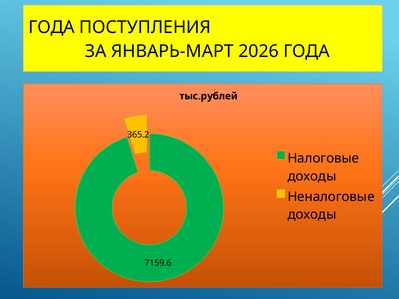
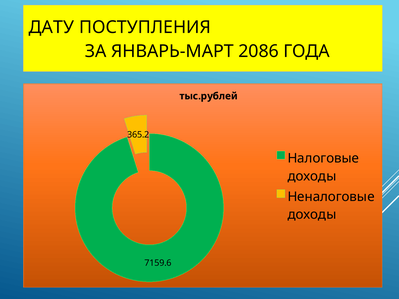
ГОДА: ГОДА -> ДАТУ (51, 27)
2026: 2026 -> 2086 (259, 51)
